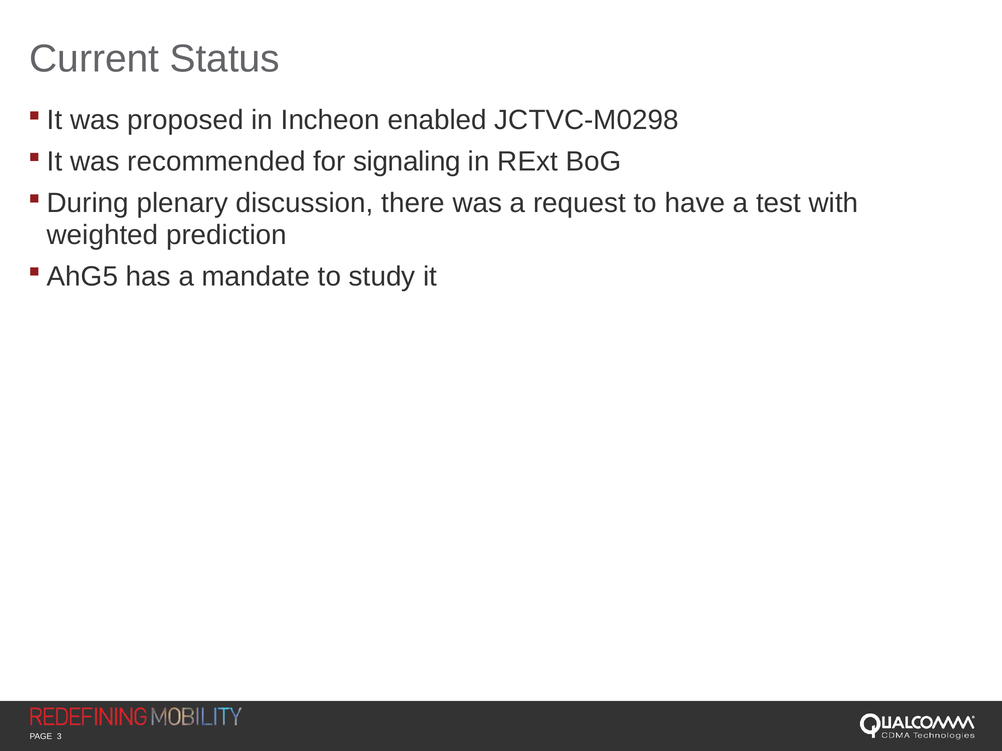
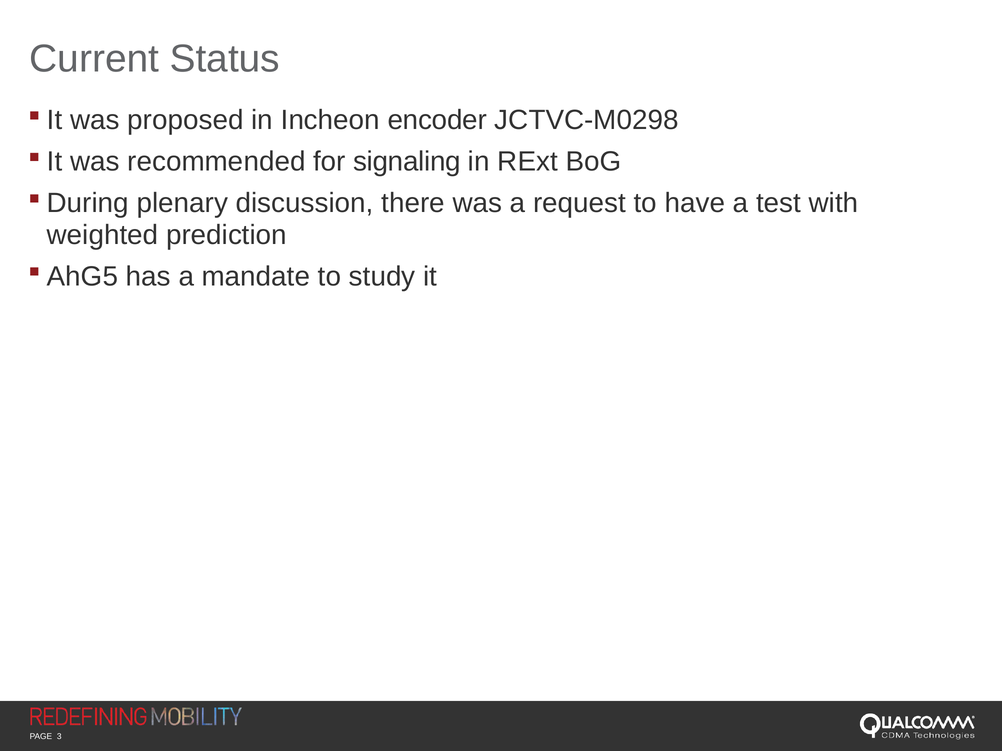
enabled: enabled -> encoder (437, 120)
